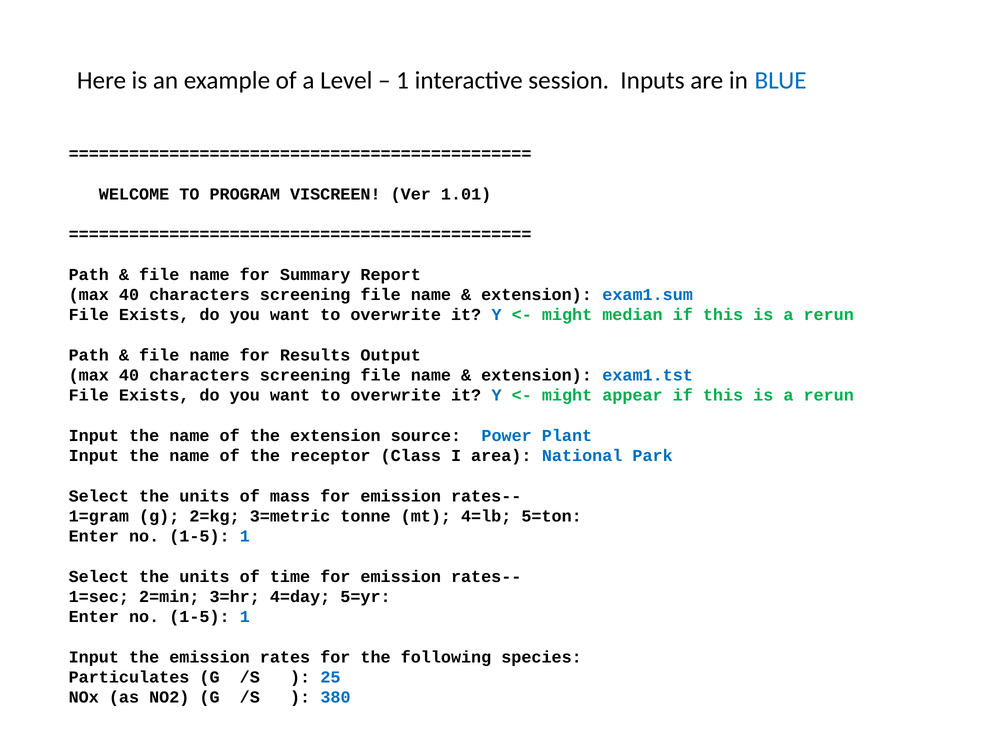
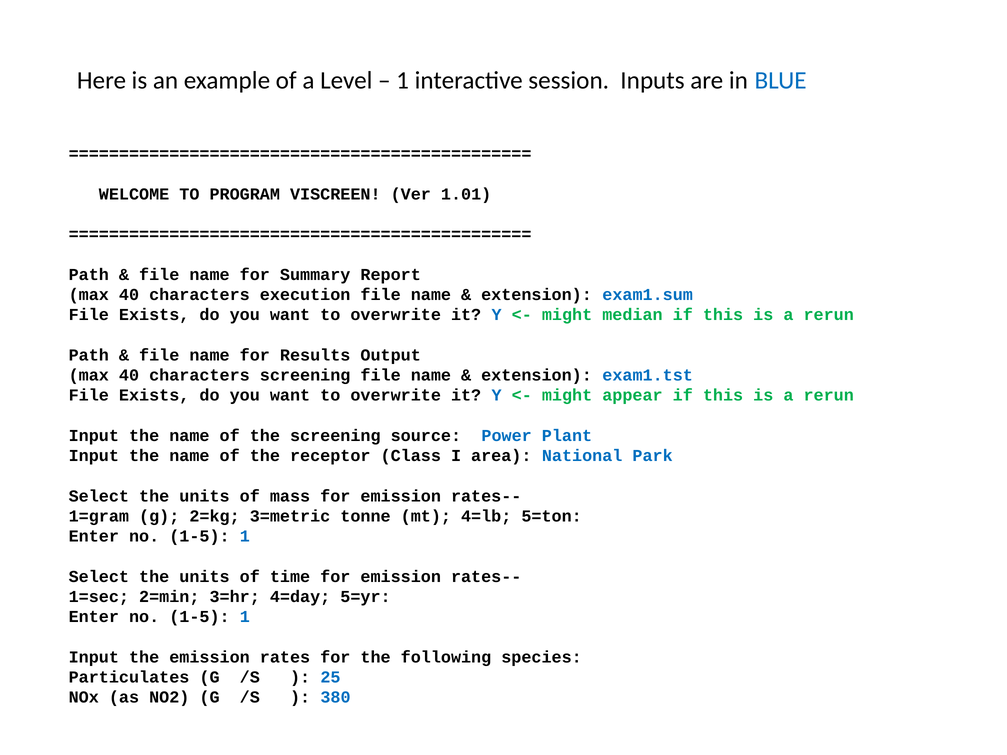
screening: screening -> execution (305, 295)
the extension: extension -> screening (335, 436)
